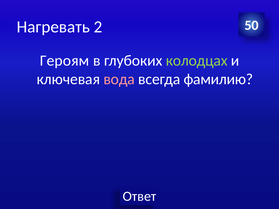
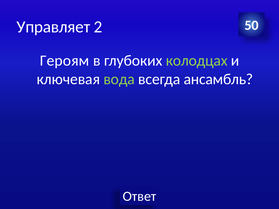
Нагревать: Нагревать -> Управляет (53, 27)
вода colour: pink -> light green (119, 79)
фамилию: фамилию -> ансамбль (218, 79)
